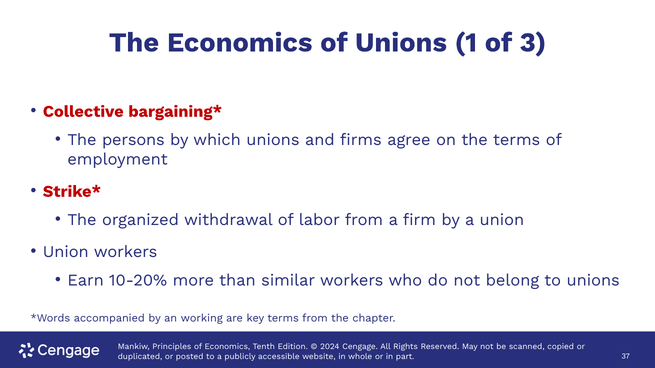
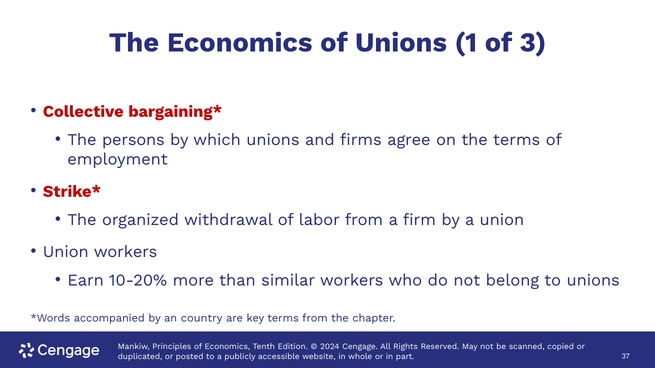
working: working -> country (202, 318)
